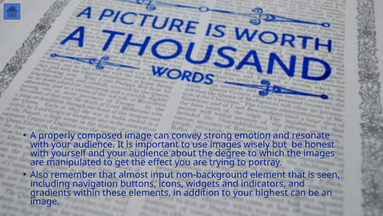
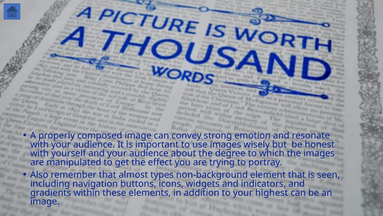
input: input -> types (162, 174)
